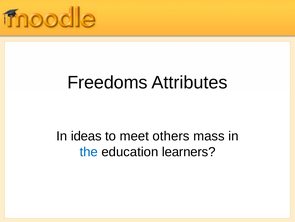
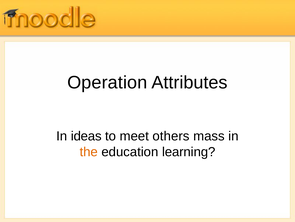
Freedoms: Freedoms -> Operation (107, 82)
the colour: blue -> orange (89, 151)
learners: learners -> learning (189, 151)
